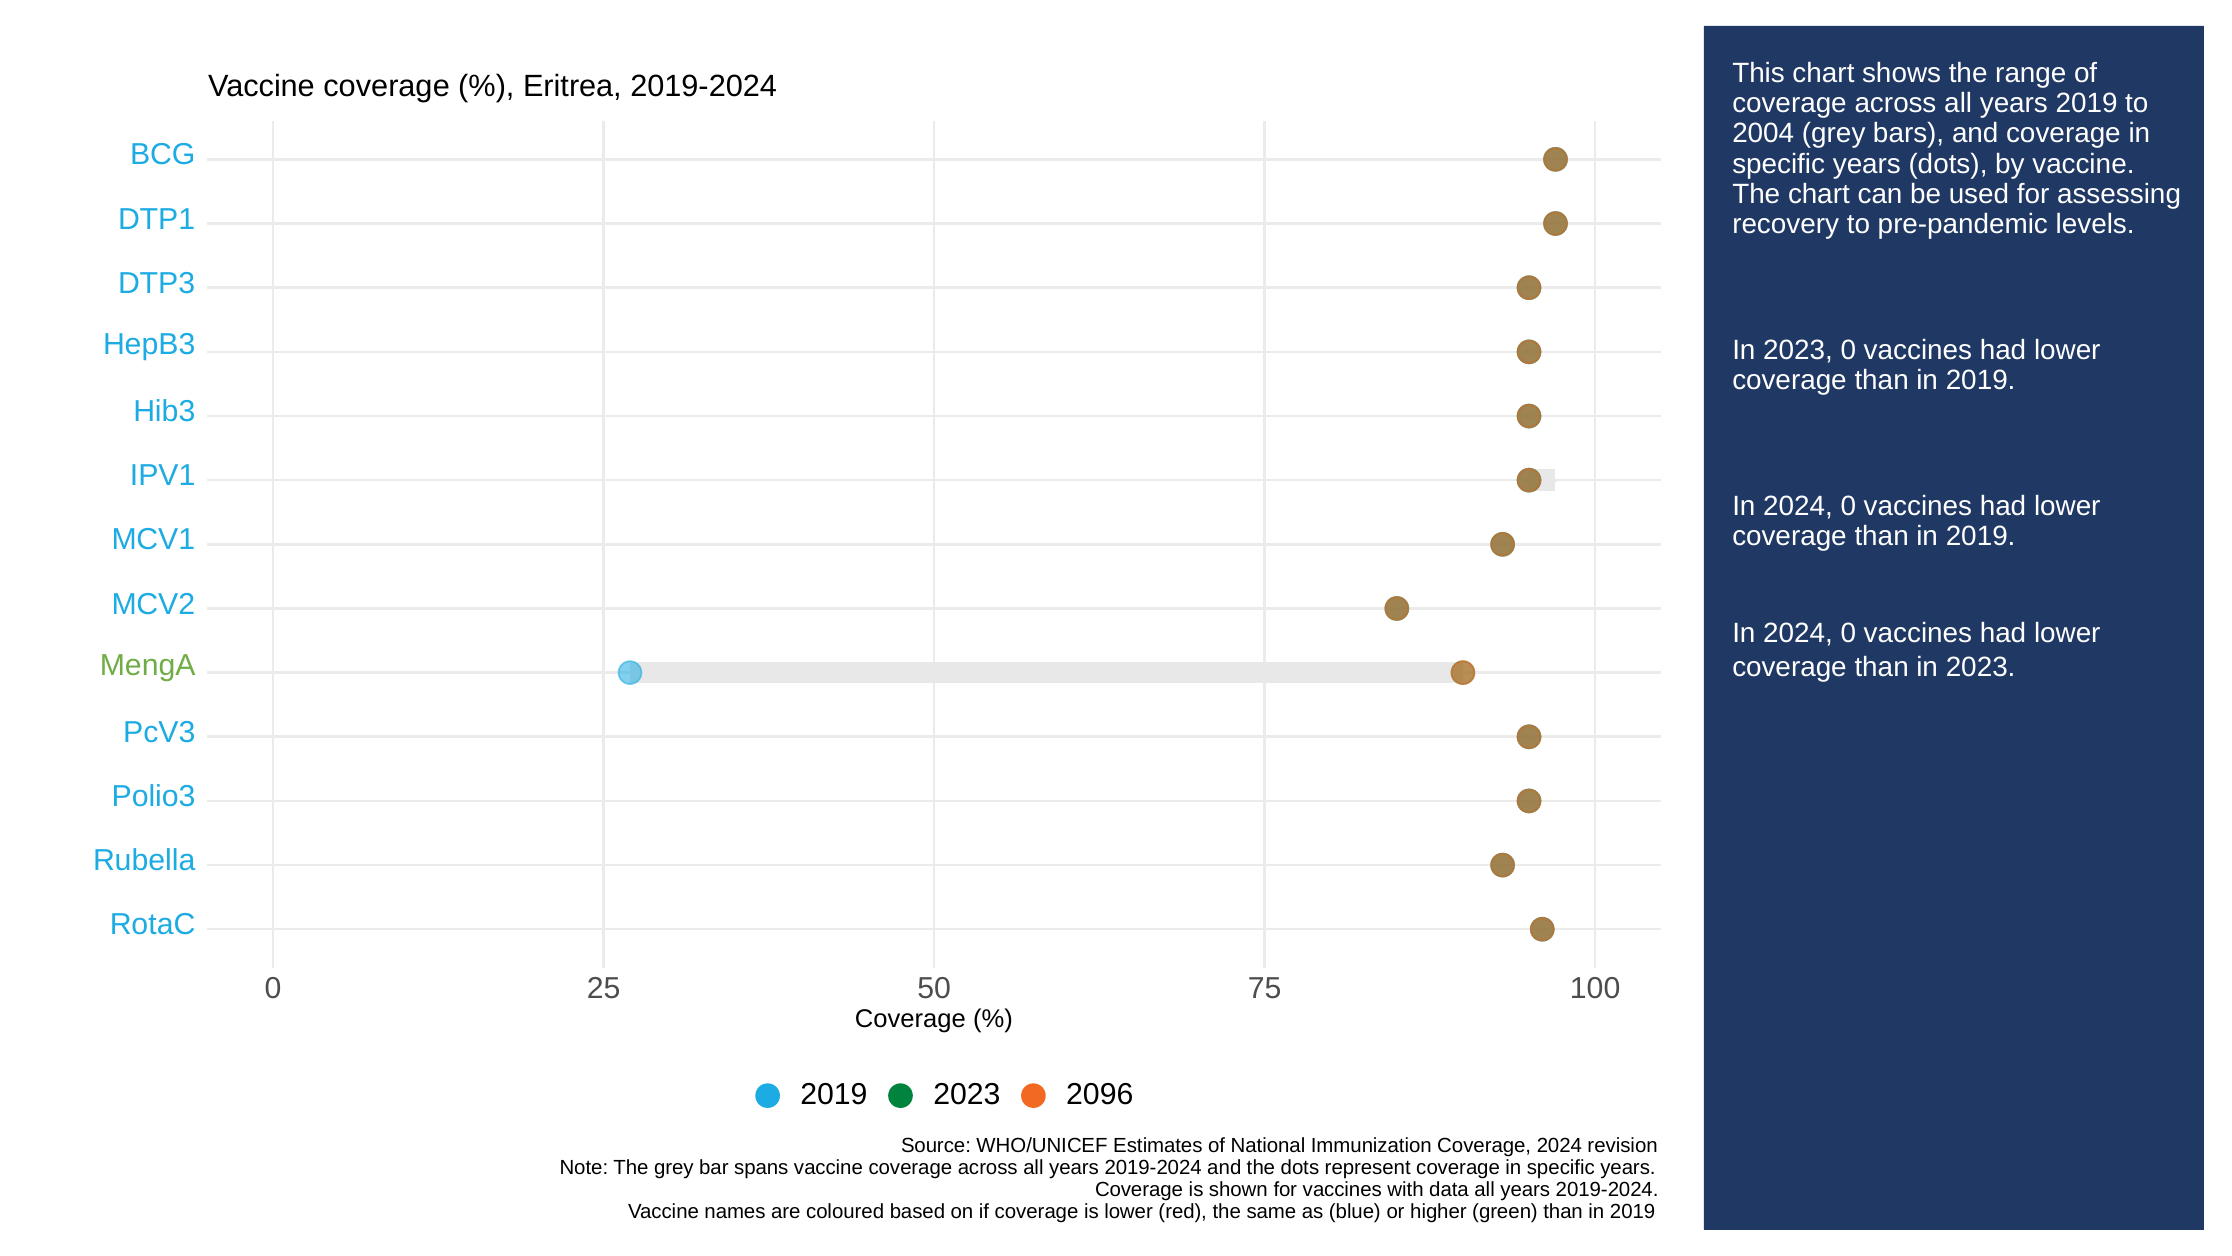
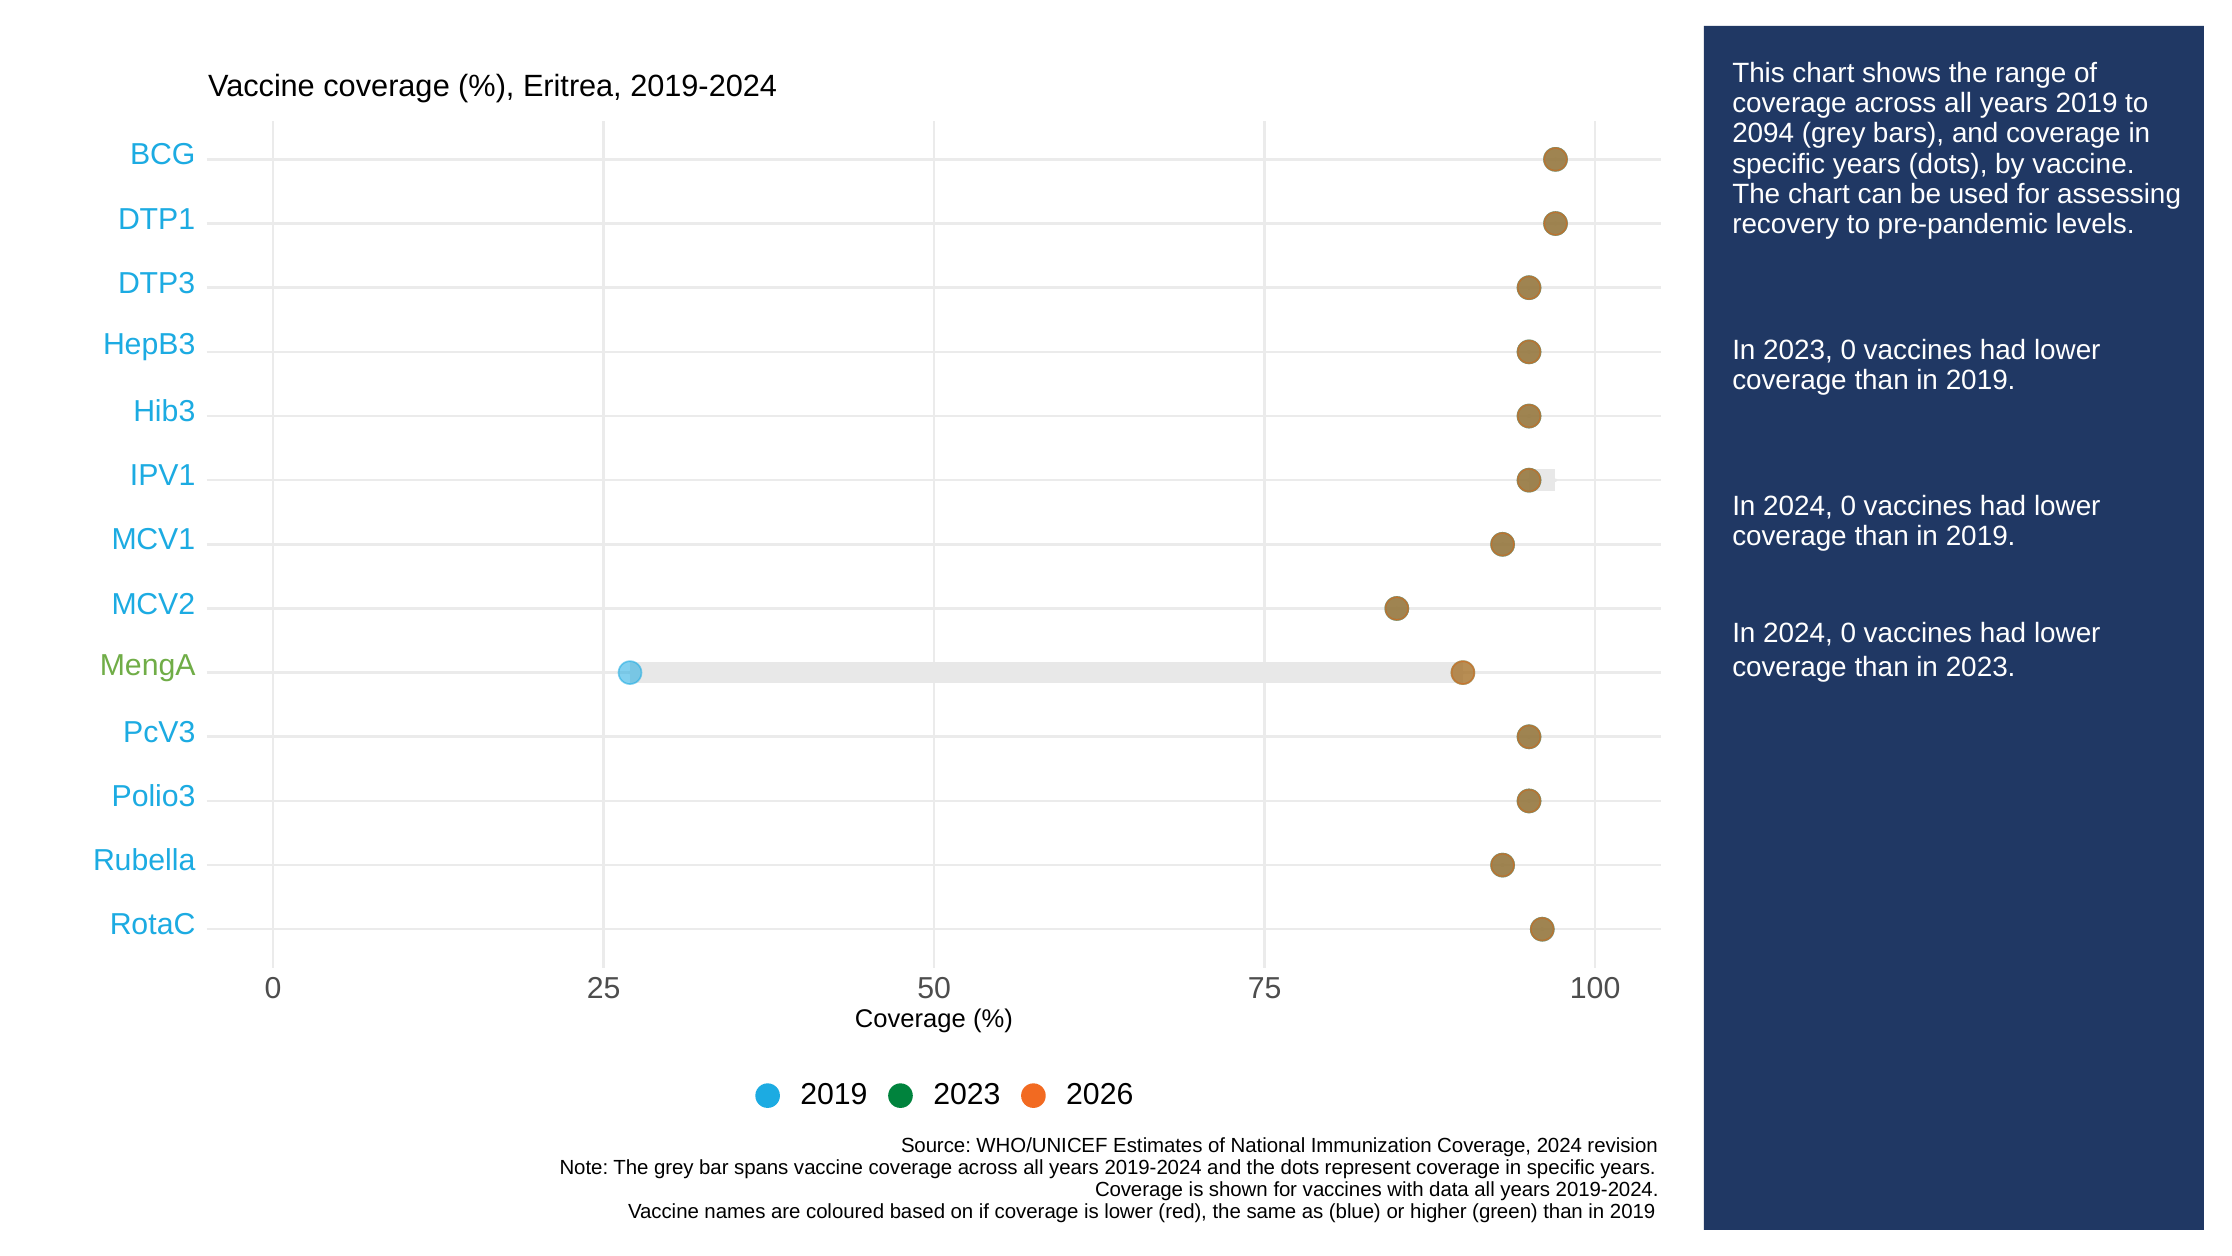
2004: 2004 -> 2094 (1763, 134)
2096: 2096 -> 2026 (1100, 1094)
